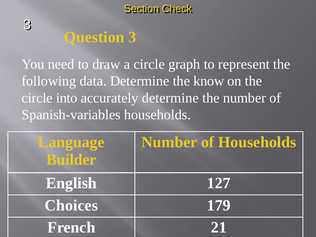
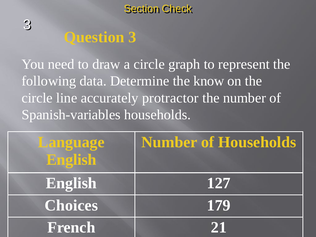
into: into -> line (67, 98)
accurately determine: determine -> protractor (170, 98)
Builder: Builder -> English (71, 160)
